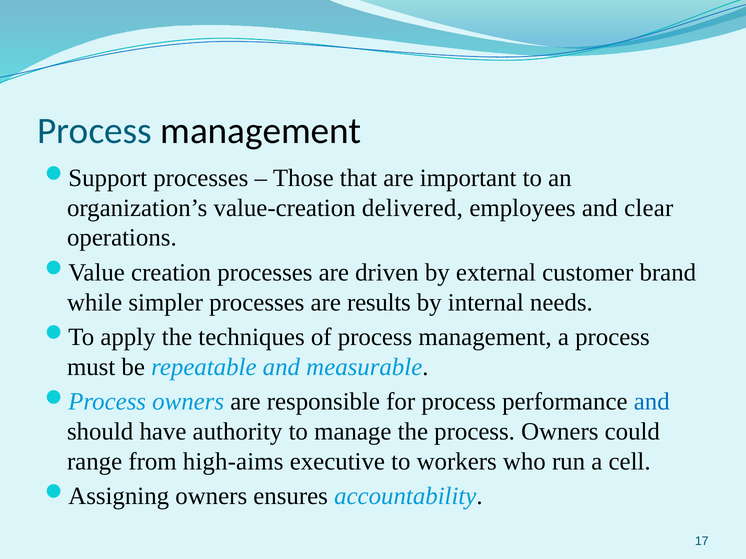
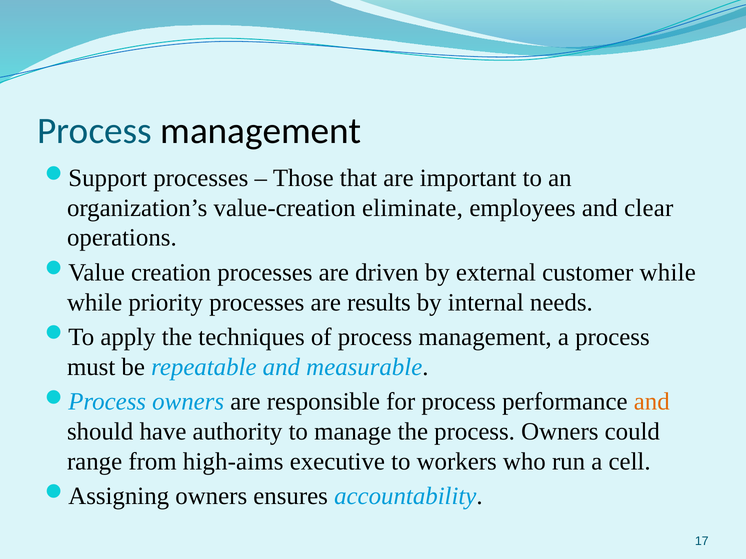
delivered: delivered -> eliminate (412, 208)
customer brand: brand -> while (668, 273)
simpler: simpler -> priority (166, 303)
and colour: blue -> orange (652, 402)
